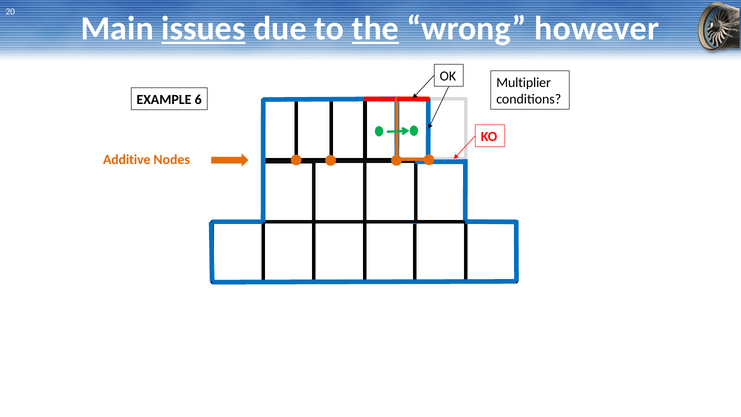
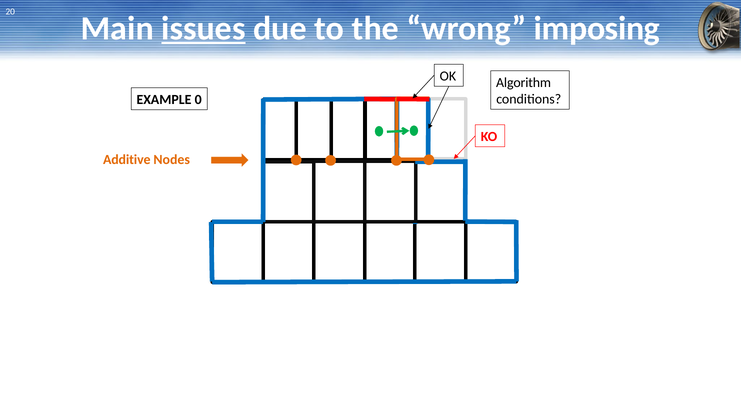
the underline: present -> none (375, 28)
however: however -> imposing (597, 28)
Multiplier: Multiplier -> Algorithm (524, 83)
6: 6 -> 0 (198, 100)
